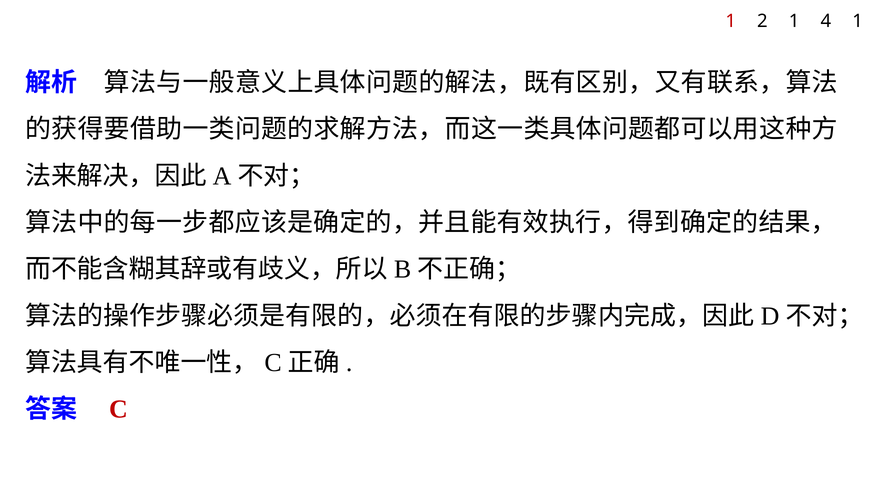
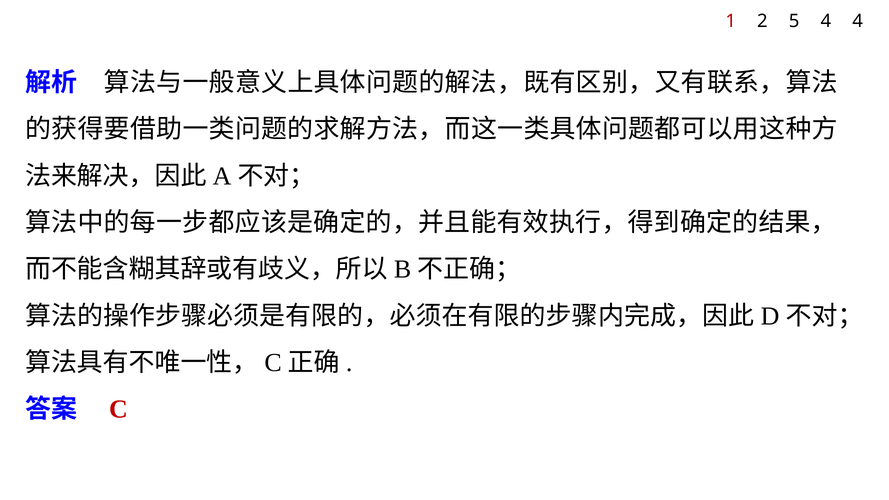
2 1: 1 -> 5 (794, 21)
4 1: 1 -> 4 (858, 21)
